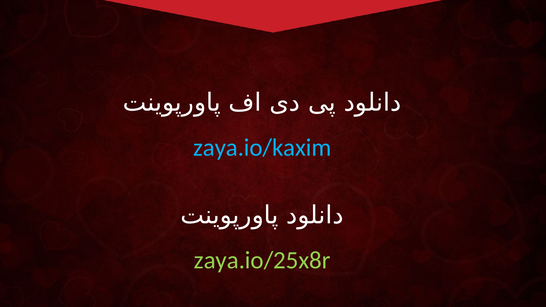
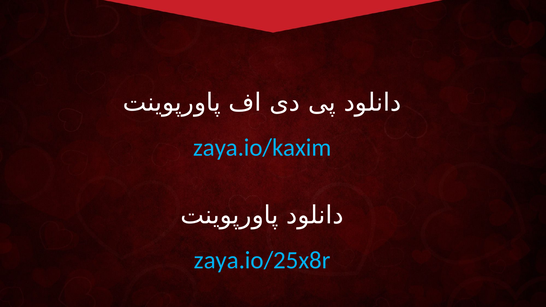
zaya.io/25x8r colour: light green -> light blue (262, 260)
